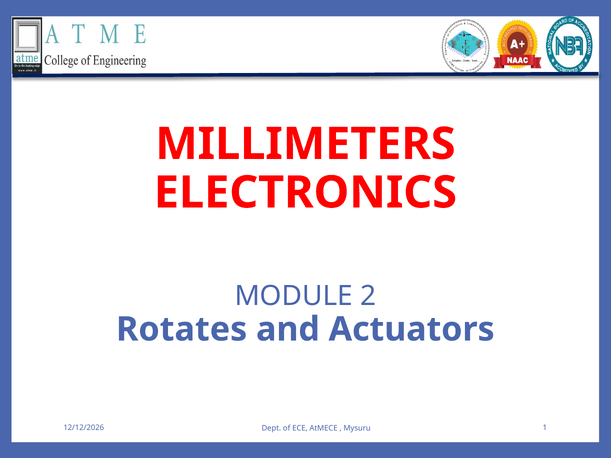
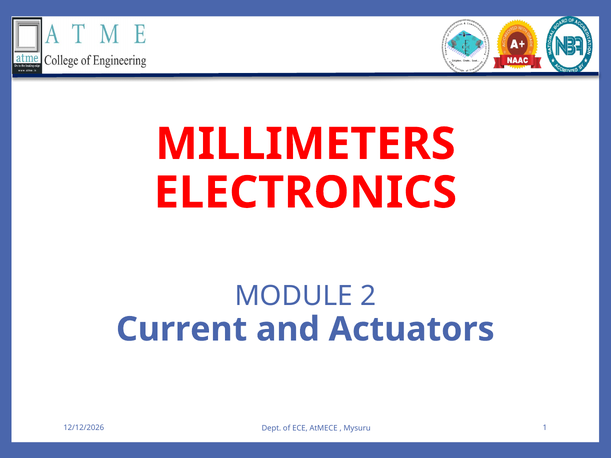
Rotates: Rotates -> Current (182, 330)
